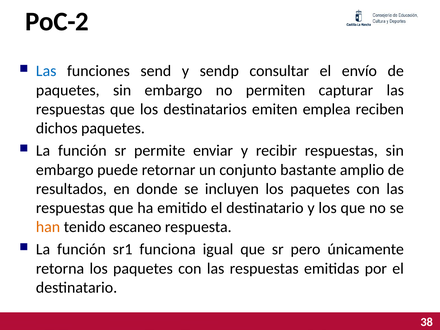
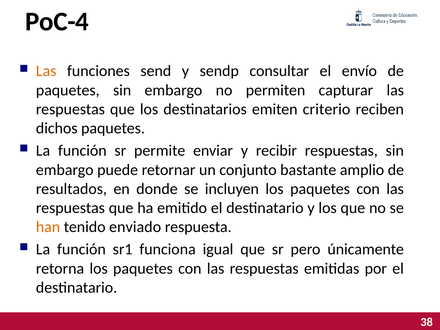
PoC-2: PoC-2 -> PoC-4 (57, 22)
Las colour: blue -> orange (46, 71)
emplea: emplea -> criterio (327, 109)
escaneo: escaneo -> enviado (135, 227)
